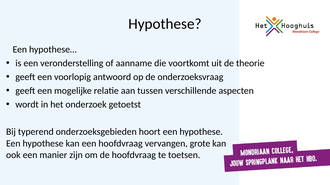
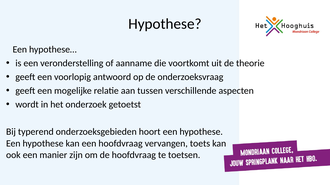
grote: grote -> toets (200, 144)
